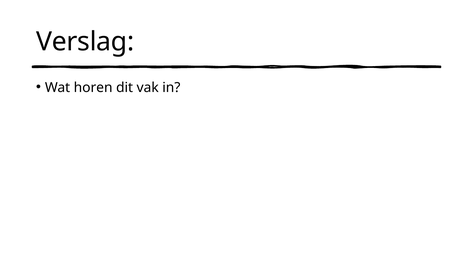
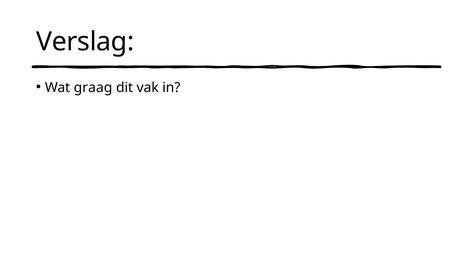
horen: horen -> graag (93, 88)
